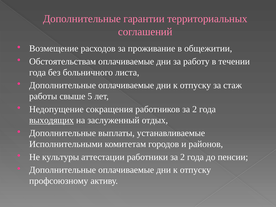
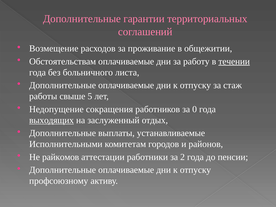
течении underline: none -> present (234, 61)
работников за 2: 2 -> 0 (195, 109)
культуры: культуры -> райкомов (61, 157)
